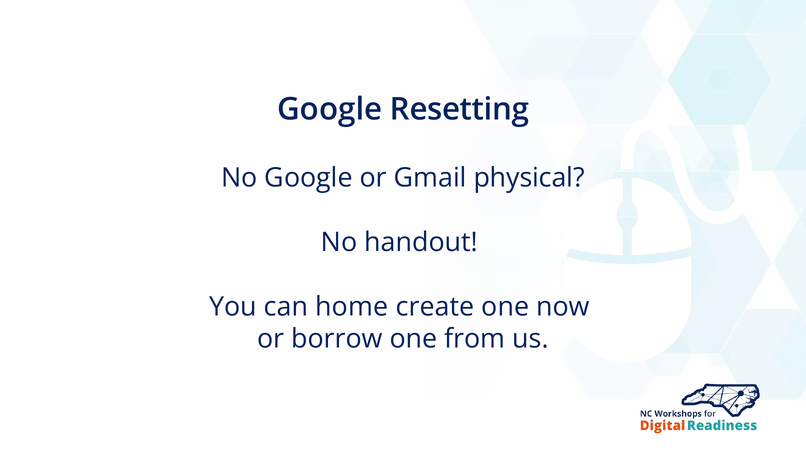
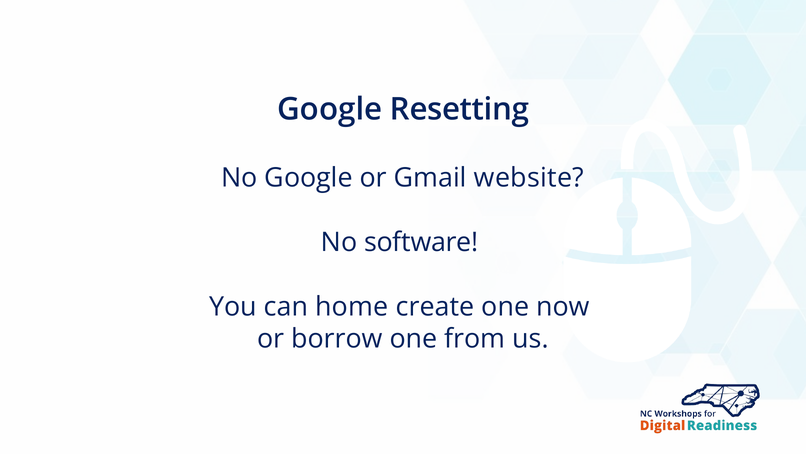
physical: physical -> website (529, 177)
handout: handout -> software (421, 242)
